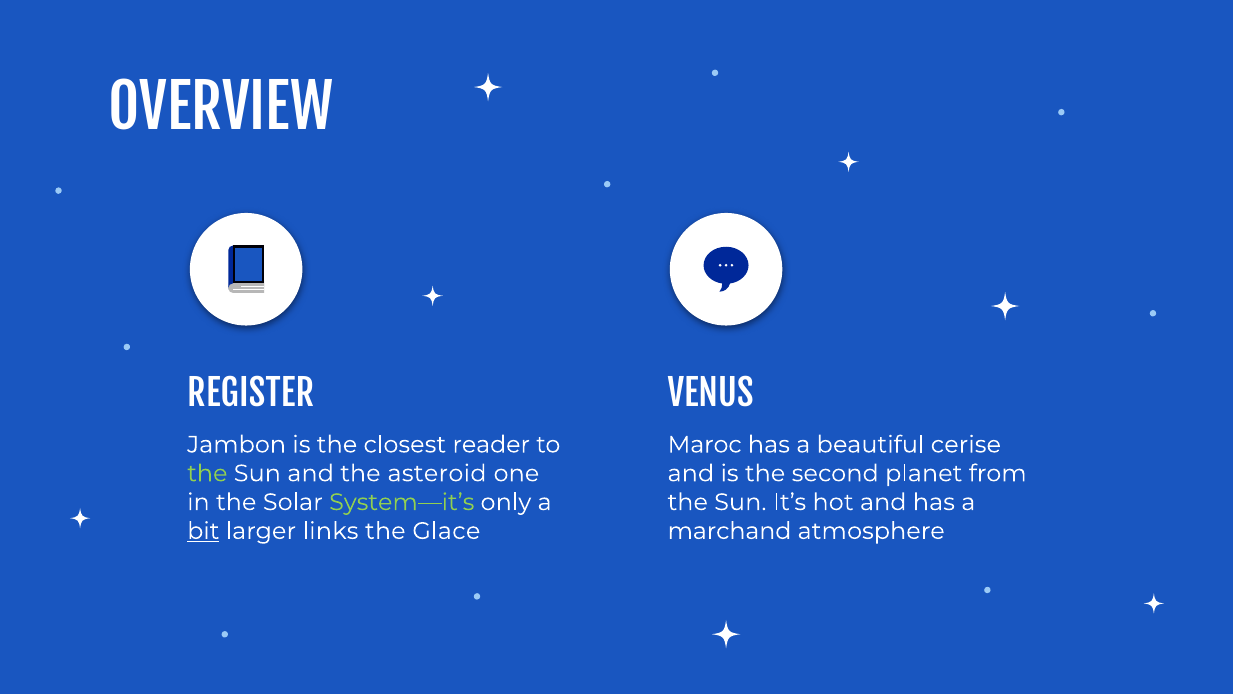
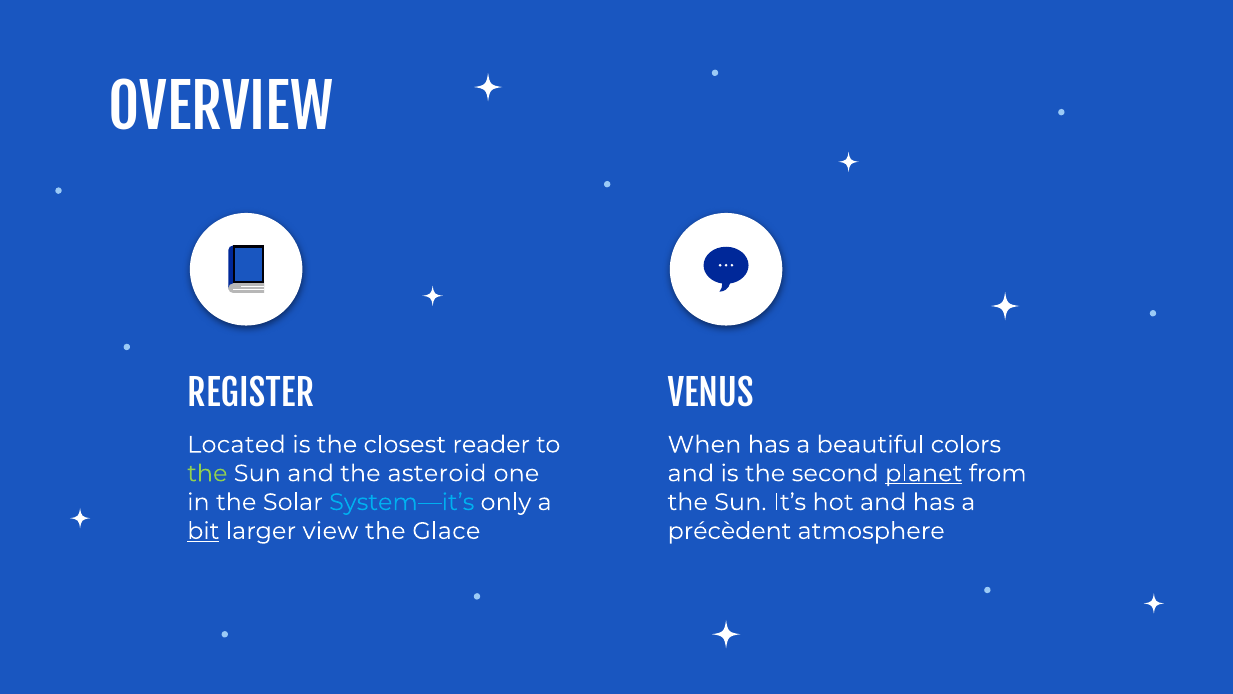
Jambon: Jambon -> Located (236, 444)
Maroc: Maroc -> When (704, 444)
cerise: cerise -> colors (966, 444)
planet underline: none -> present (924, 473)
System—it’s colour: light green -> light blue (402, 502)
links: links -> view (330, 531)
marchand: marchand -> précèdent (729, 531)
